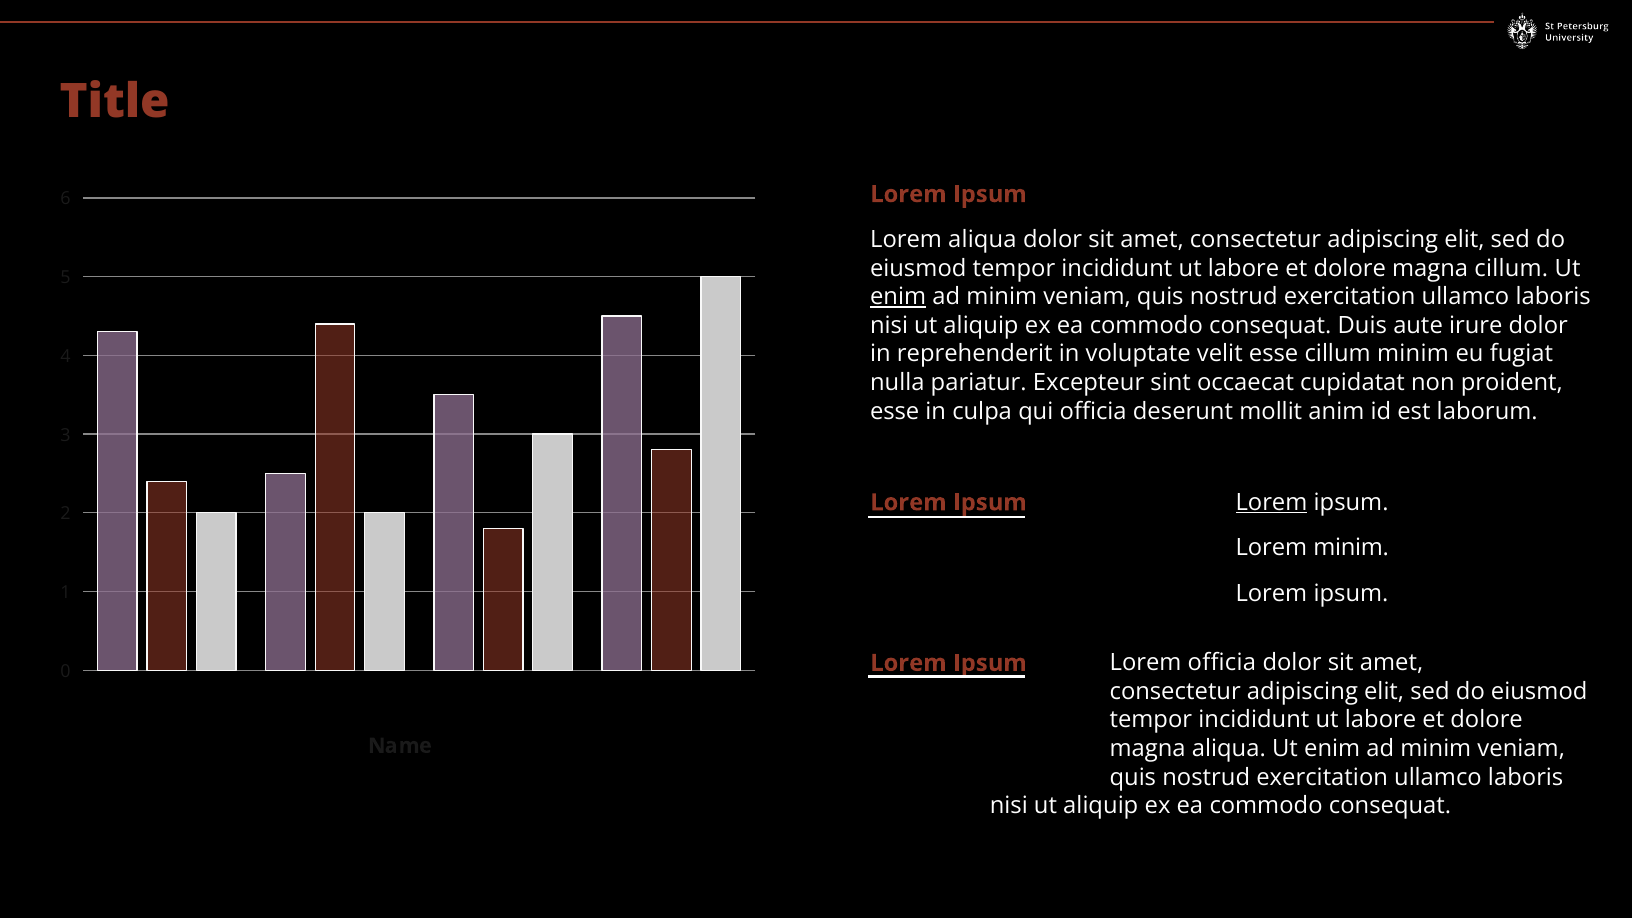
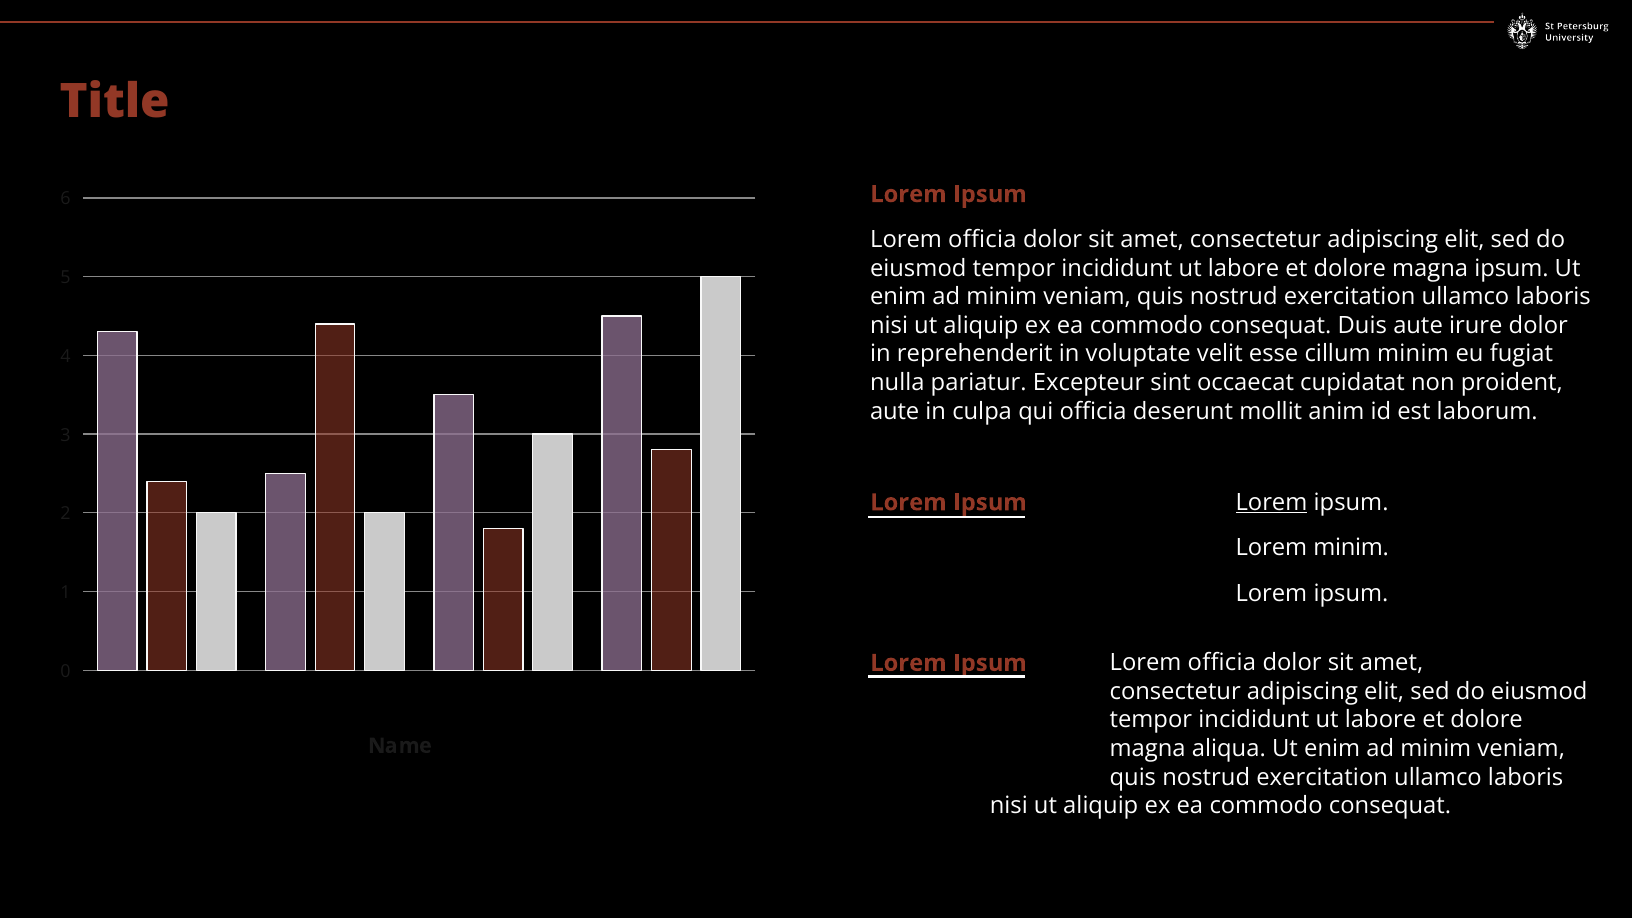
aliqua: aliqua -> officia (982, 240)
magna cillum: cillum -> ipsum (1512, 268)
enim underline: present -> none (898, 297)
esse: esse -> aute (895, 411)
